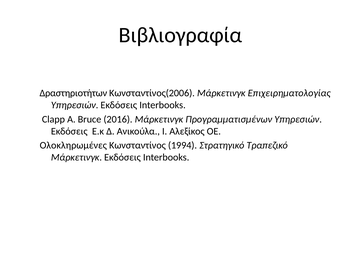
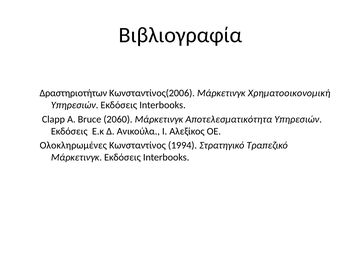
Επιχειρηματολογίας: Επιχειρηματολογίας -> Χρηματοοικονομική (289, 93)
2016: 2016 -> 2060 (118, 119)
Προγραμματισμένων: Προγραμματισμένων -> Αποτελεσματικότητα (229, 119)
